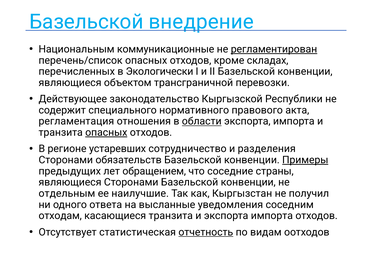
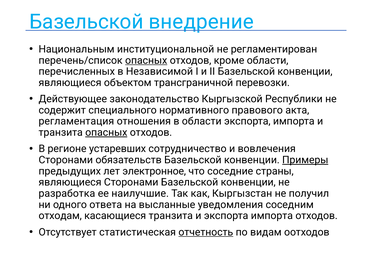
коммуникационные: коммуникационные -> институциональной (166, 49)
регламентирован underline: present -> none (274, 49)
опасных underline: none -> present (146, 60)
кроме складах: складах -> области (268, 60)
Экологически: Экологически -> Независимой (159, 72)
области underline: present -> none (202, 121)
разделения: разделения -> вовлечения (267, 149)
обращением: обращением -> электронное (154, 171)
отдельным: отдельным -> разработка (67, 193)
